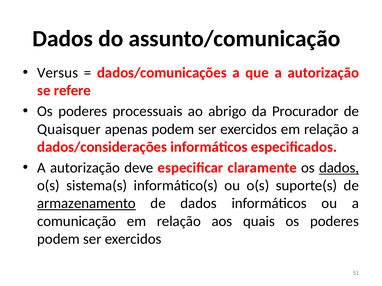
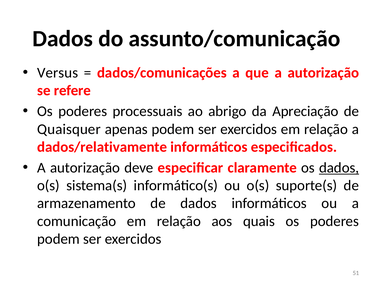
Procurador: Procurador -> Apreciação (305, 112)
dados/considerações: dados/considerações -> dados/relativamente (102, 147)
armazenamento underline: present -> none (86, 204)
